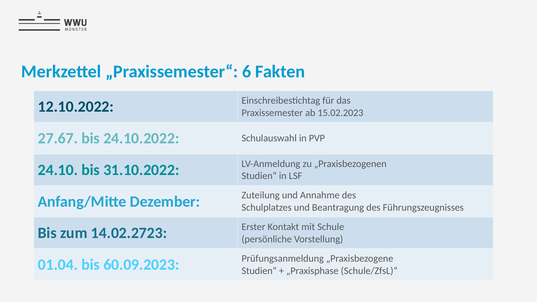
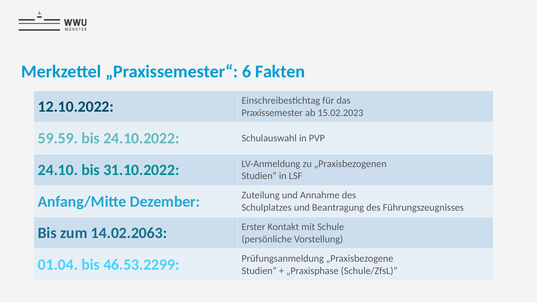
27.67: 27.67 -> 59.59 (58, 138)
14.02.2723: 14.02.2723 -> 14.02.2063 (129, 233)
60.09.2023: 60.09.2023 -> 46.53.2299 (141, 265)
